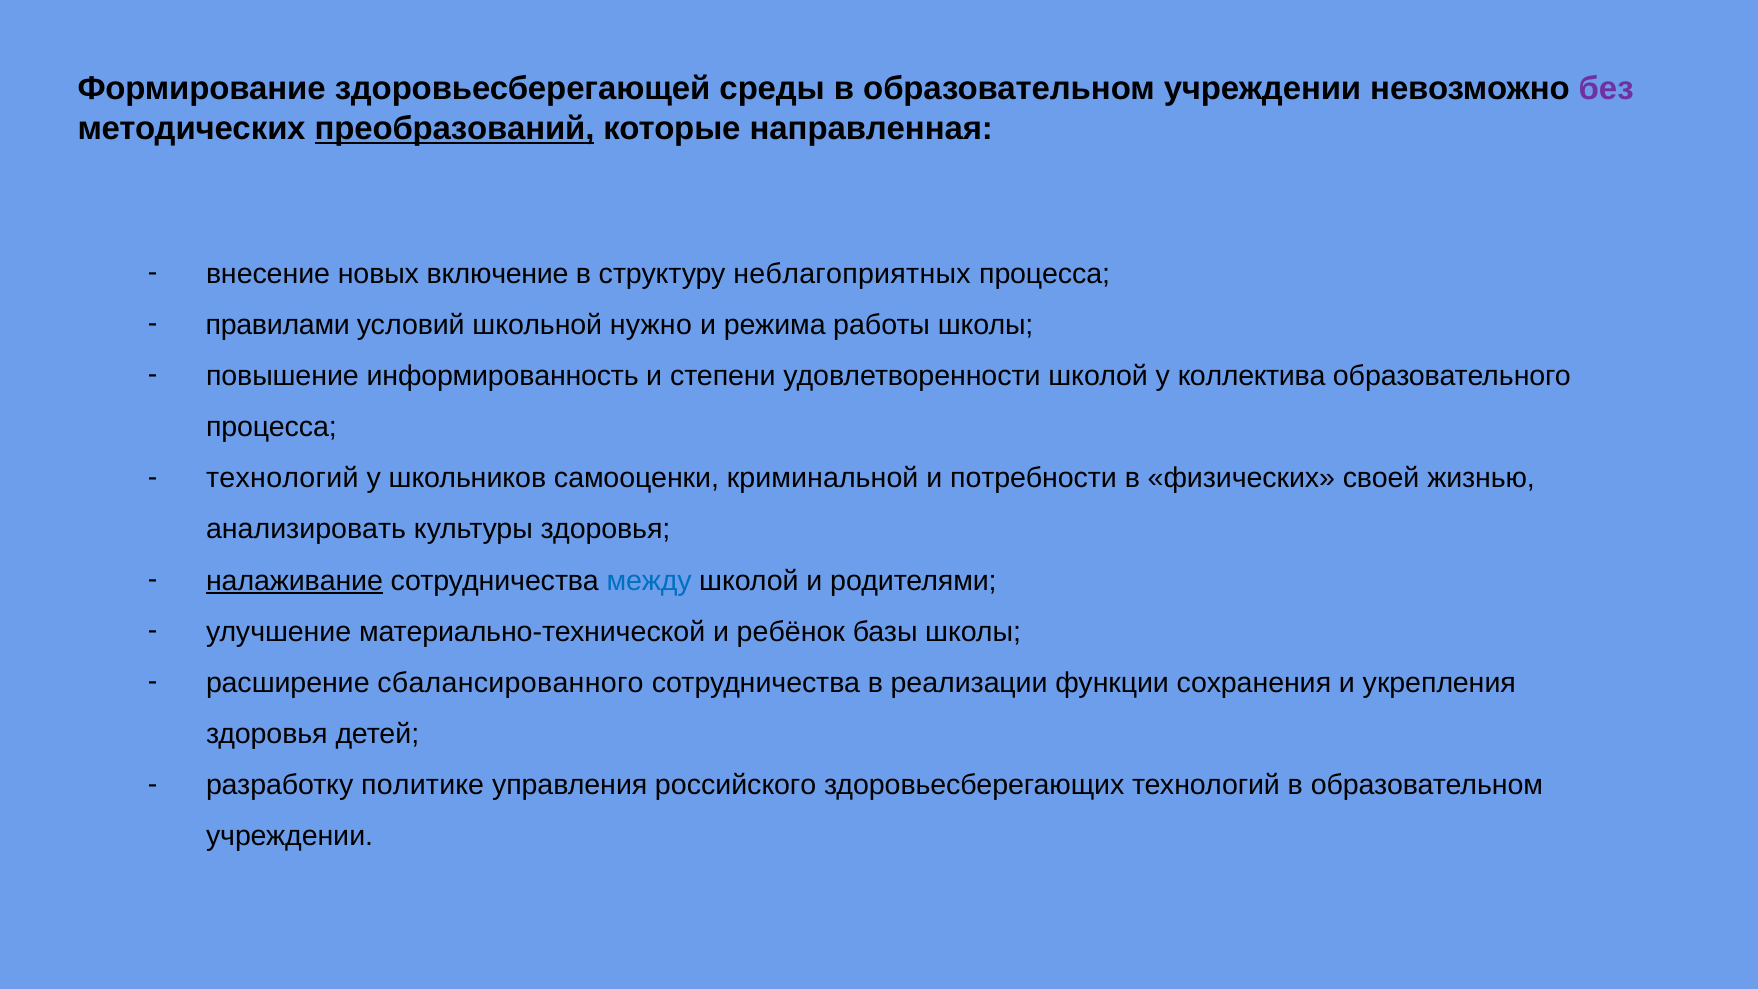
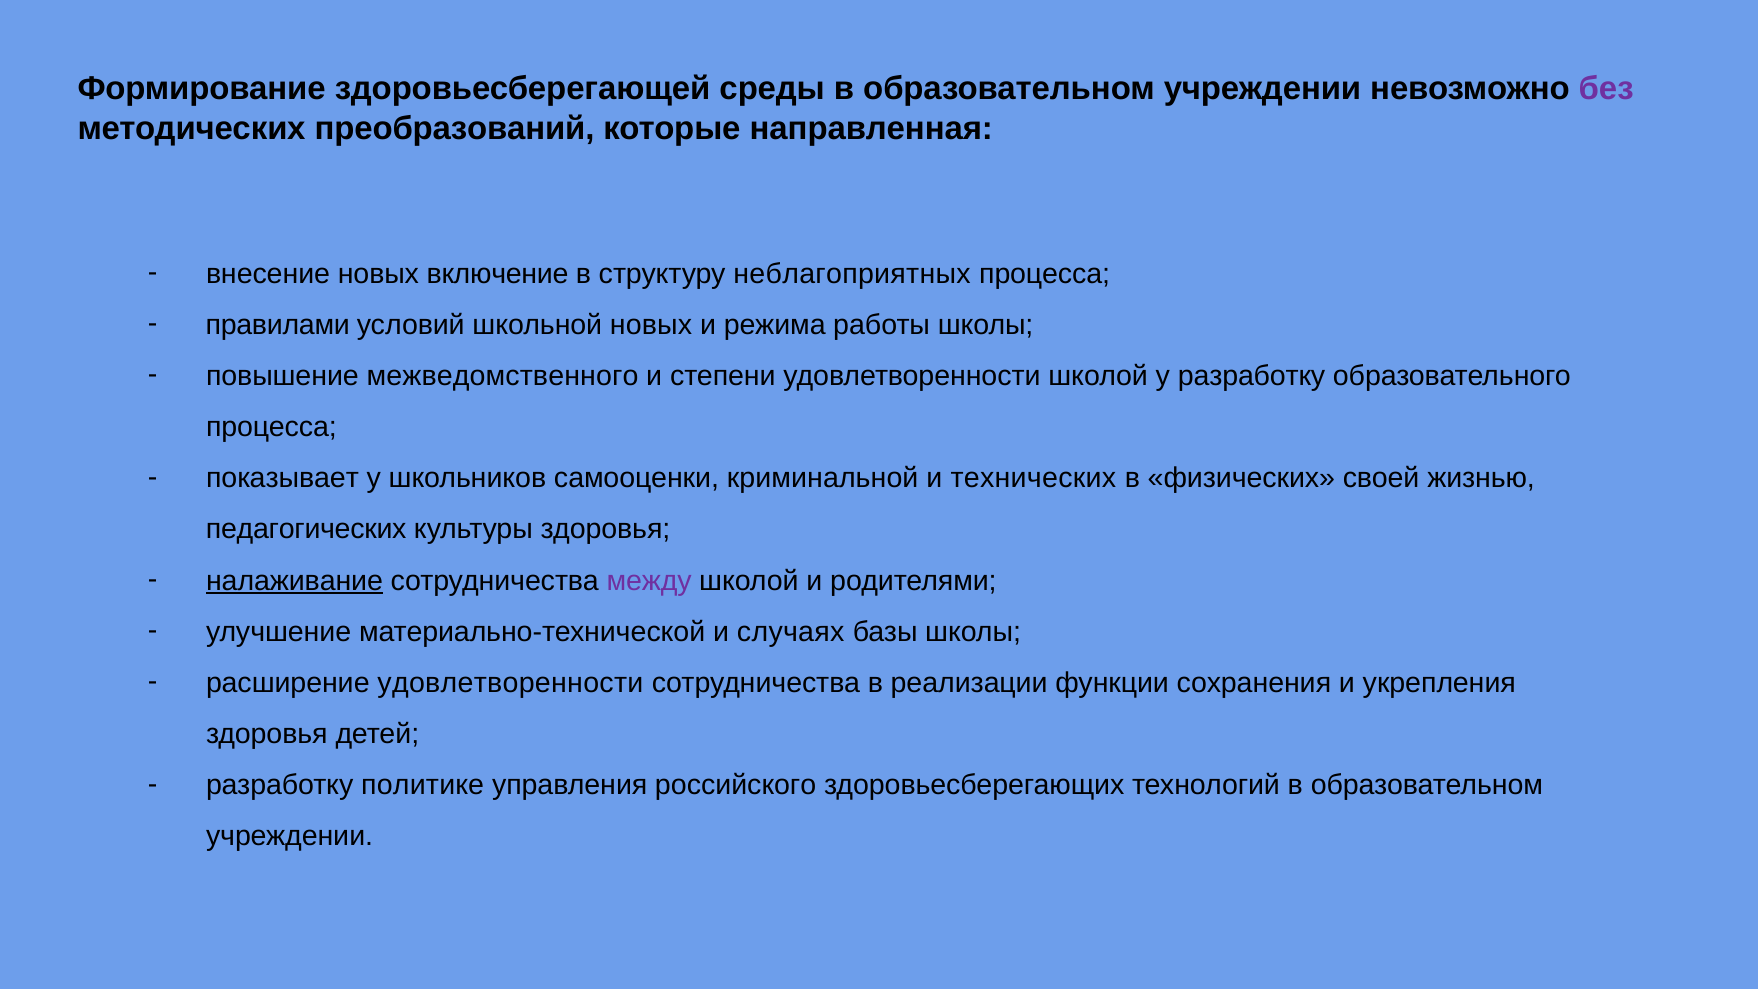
преобразований underline: present -> none (455, 128)
школьной нужно: нужно -> новых (651, 325)
информированность: информированность -> межведомственного (503, 376)
у коллектива: коллектива -> разработку (1252, 376)
технологий: технологий -> показывает (282, 478)
потребности: потребности -> технических (1033, 478)
анализировать: анализировать -> педагогических (306, 529)
между colour: blue -> purple (649, 581)
ребёнок: ребёнок -> случаях (791, 632)
расширение сбалансированного: сбалансированного -> удовлетворенности (510, 683)
